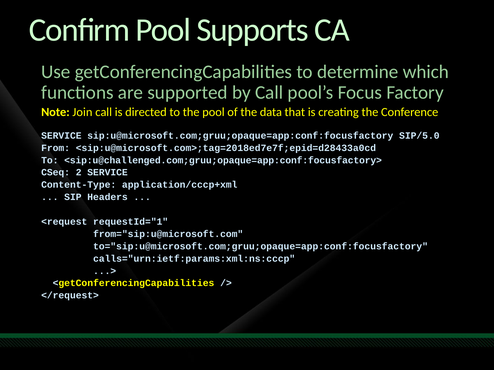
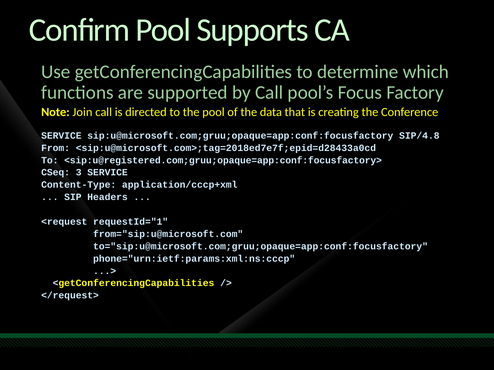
SIP/5.0: SIP/5.0 -> SIP/4.8 (419, 136)
<sip:u@challenged.com;gruu;opaque=app:conf:focusfactory>: <sip:u@challenged.com;gruu;opaque=app:conf:focusfactory> -> <sip:u@registered.com;gruu;opaque=app:conf:focusfactory> (223, 160)
2: 2 -> 3 (79, 173)
calls="urn:ietf:params:xml:ns:cccp: calls="urn:ietf:params:xml:ns:cccp -> phone="urn:ietf:params:xml:ns:cccp (194, 259)
